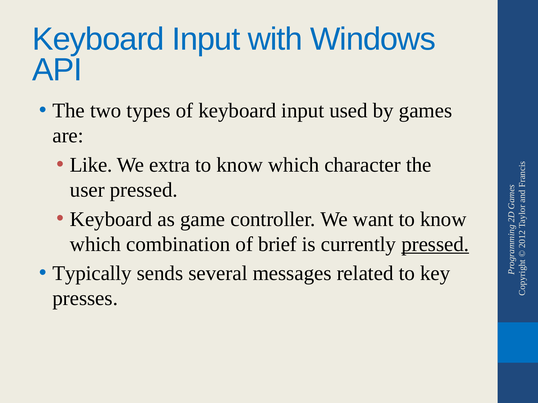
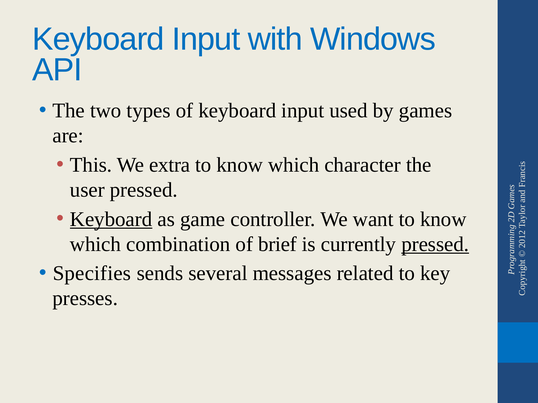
Like: Like -> This (91, 165)
Keyboard underline: none -> present (111, 219)
Typically: Typically -> Specifies (92, 274)
